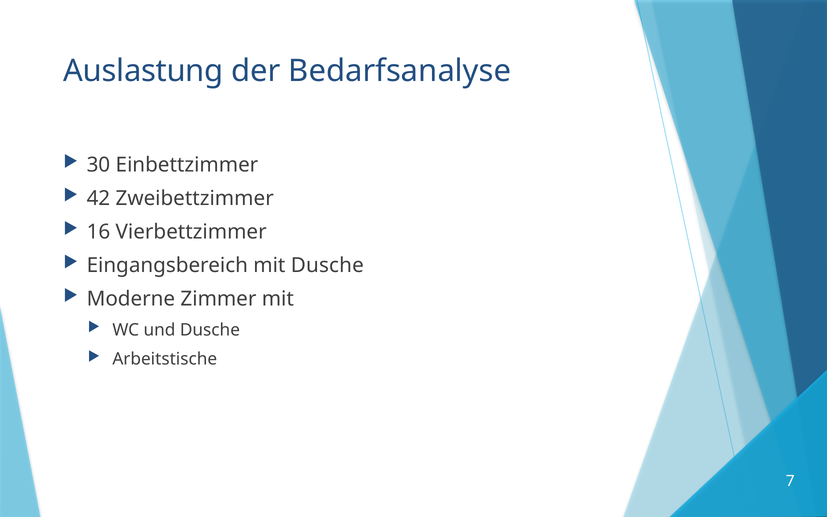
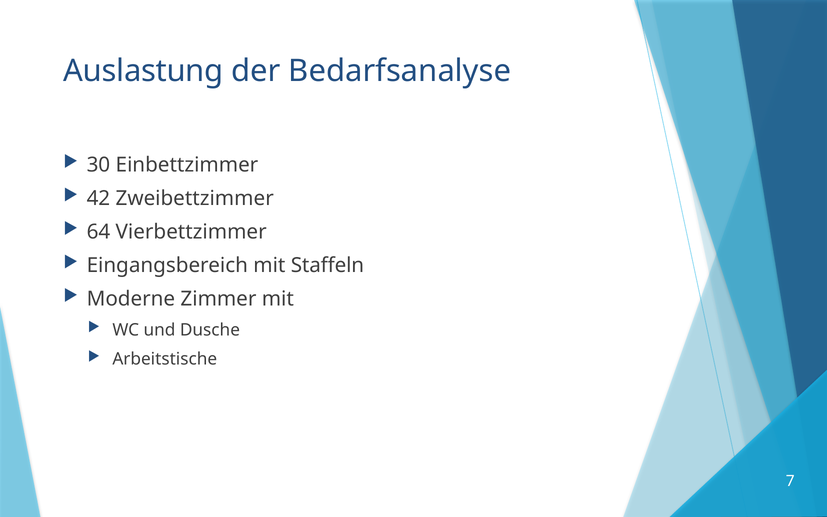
16: 16 -> 64 (98, 232)
mit Dusche: Dusche -> Staffeln (327, 265)
